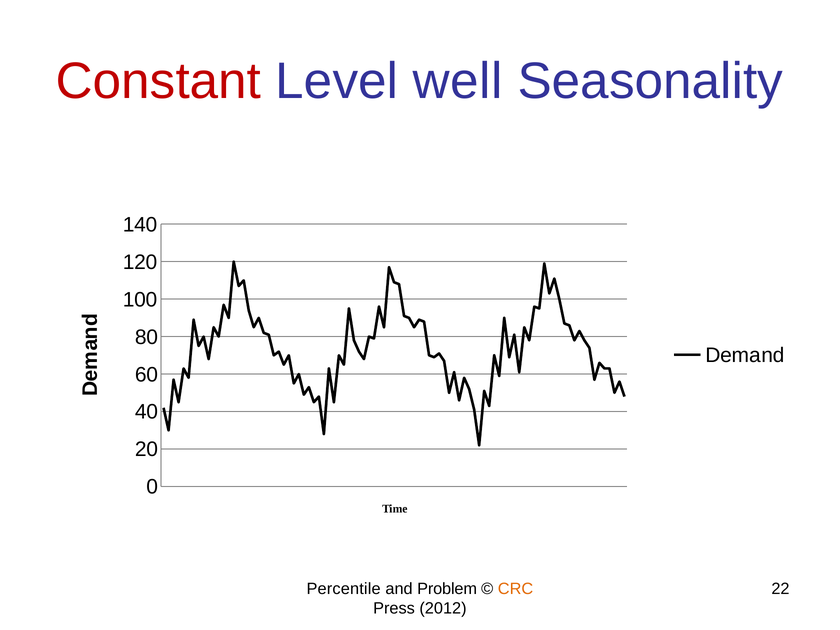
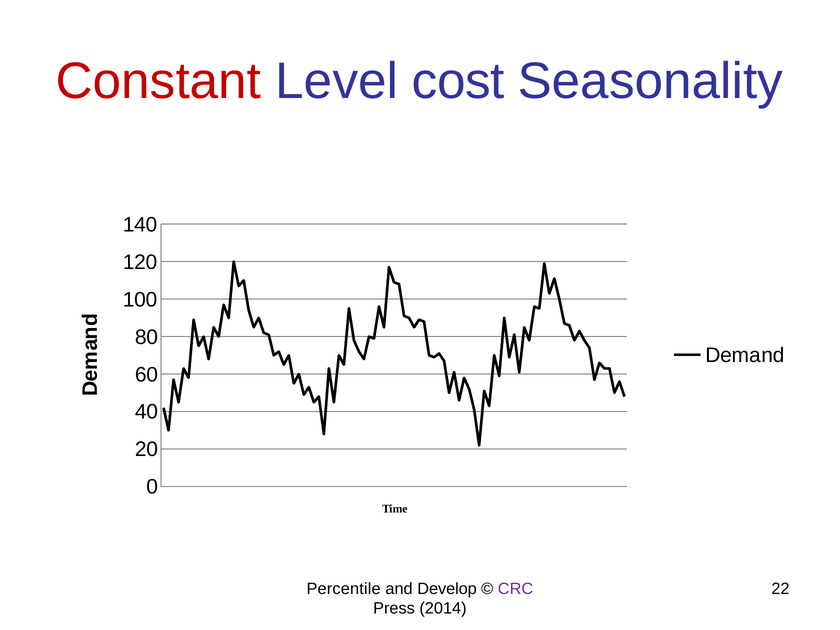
well: well -> cost (458, 81)
Problem: Problem -> Develop (447, 589)
CRC colour: orange -> purple (516, 589)
2012: 2012 -> 2014 (443, 608)
